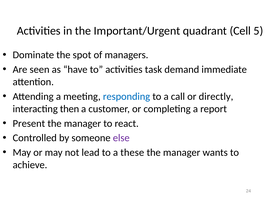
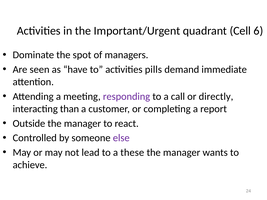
5: 5 -> 6 (258, 31)
task: task -> pills (153, 70)
responding colour: blue -> purple (127, 97)
then: then -> than (70, 109)
Present: Present -> Outside (29, 124)
